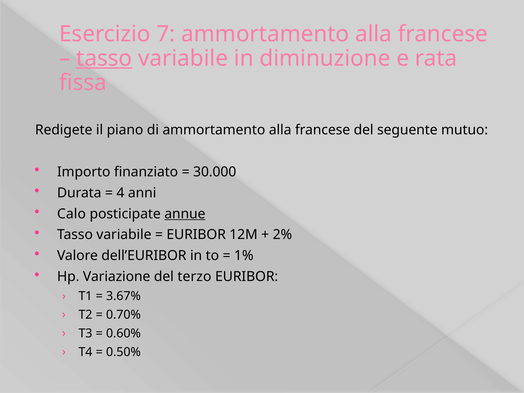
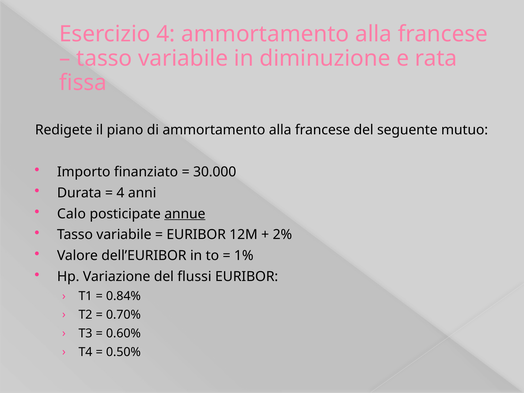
Esercizio 7: 7 -> 4 (166, 34)
tasso underline: present -> none (104, 58)
terzo: terzo -> flussi (194, 277)
3.67%: 3.67% -> 0.84% (123, 296)
